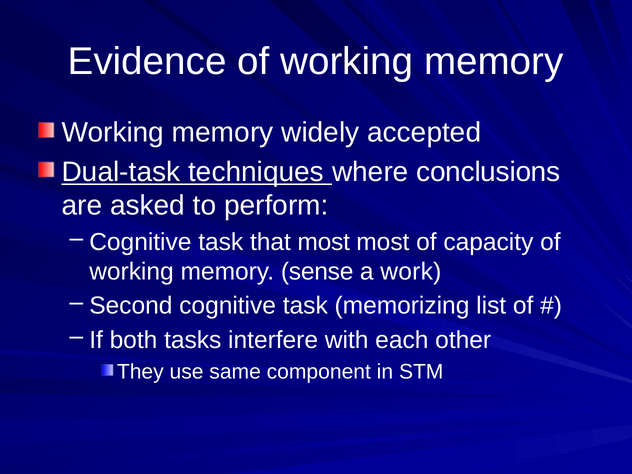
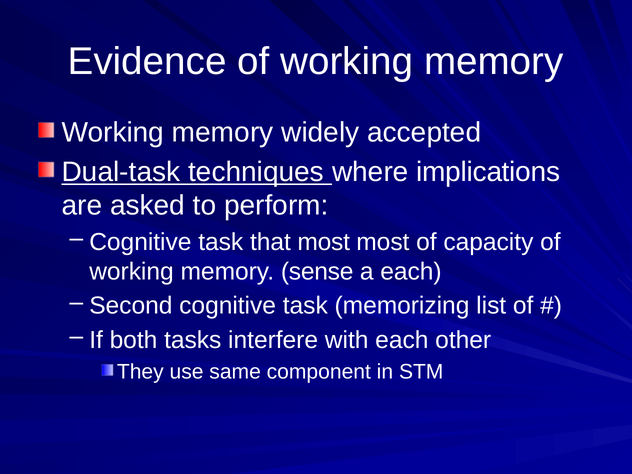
conclusions: conclusions -> implications (488, 172)
a work: work -> each (411, 271)
